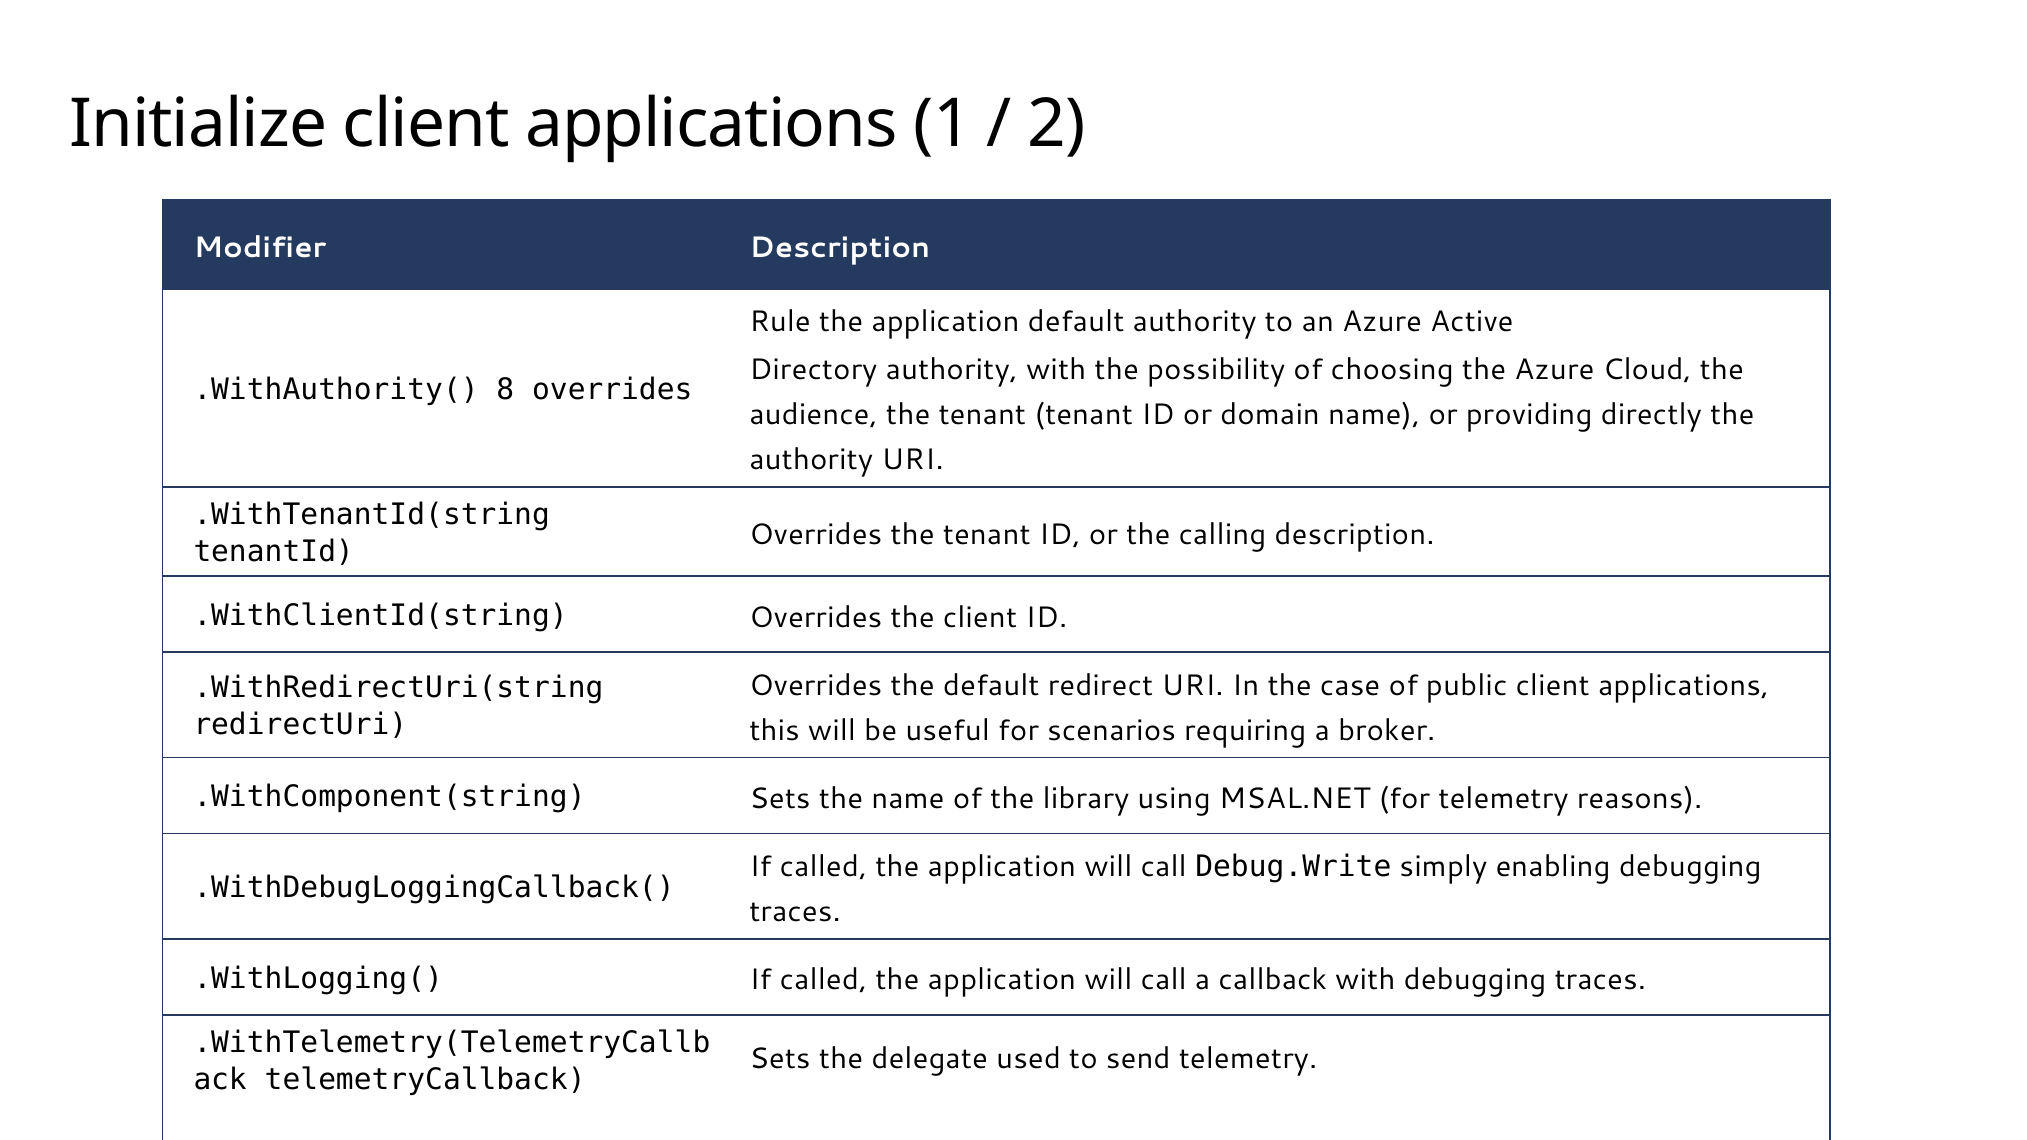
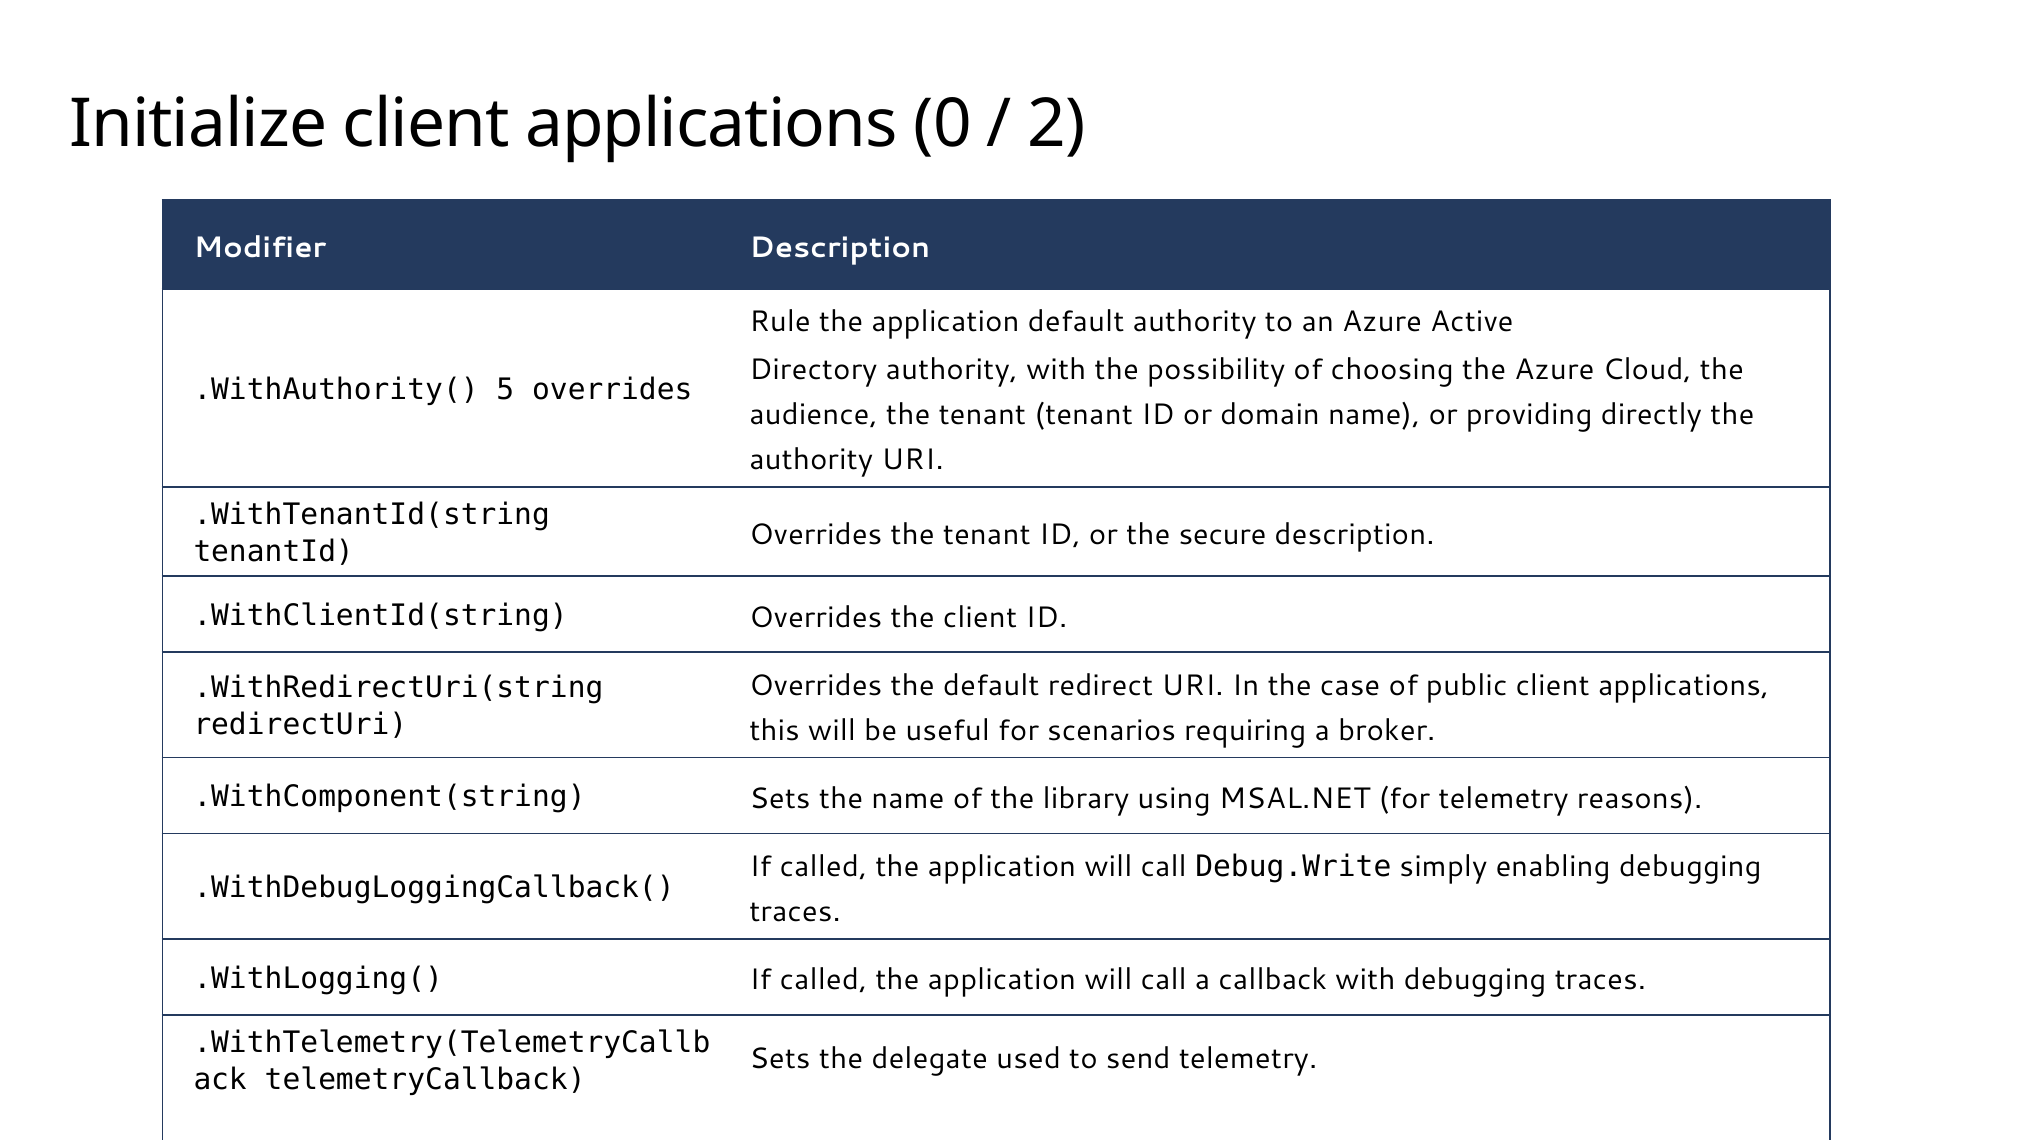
1: 1 -> 0 (943, 125)
8: 8 -> 5 (505, 389)
calling: calling -> secure (1223, 535)
